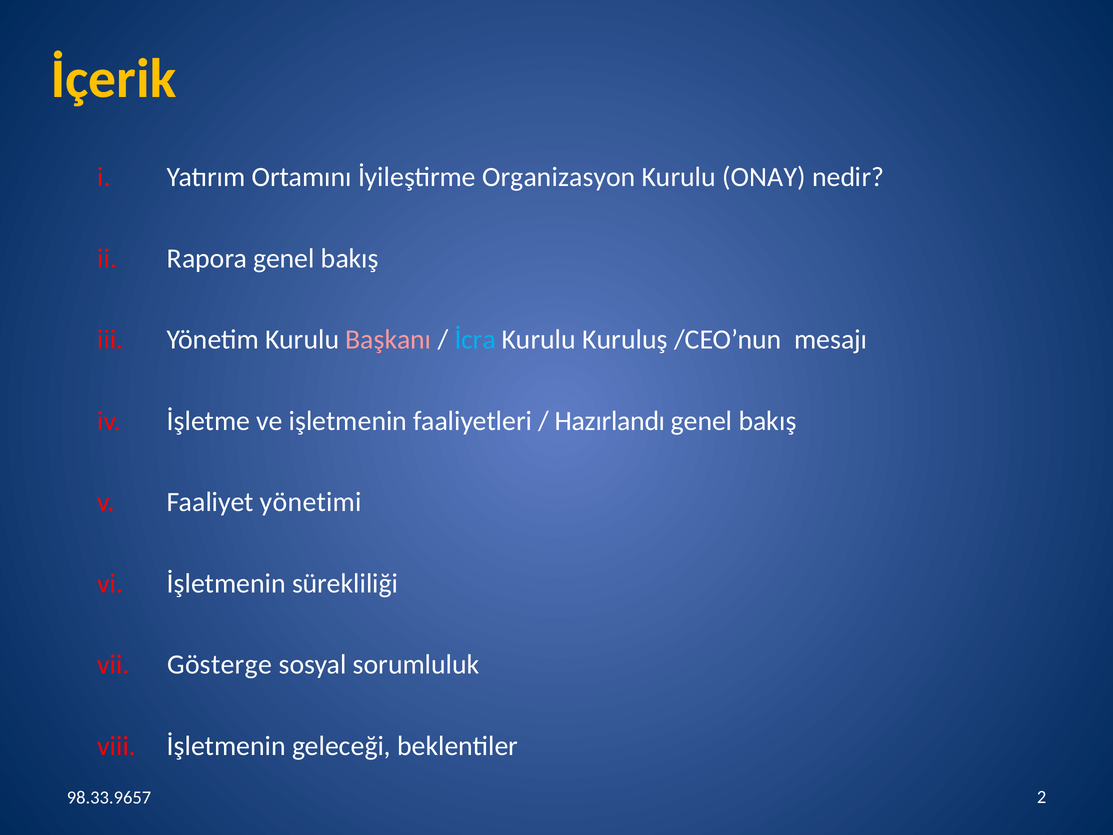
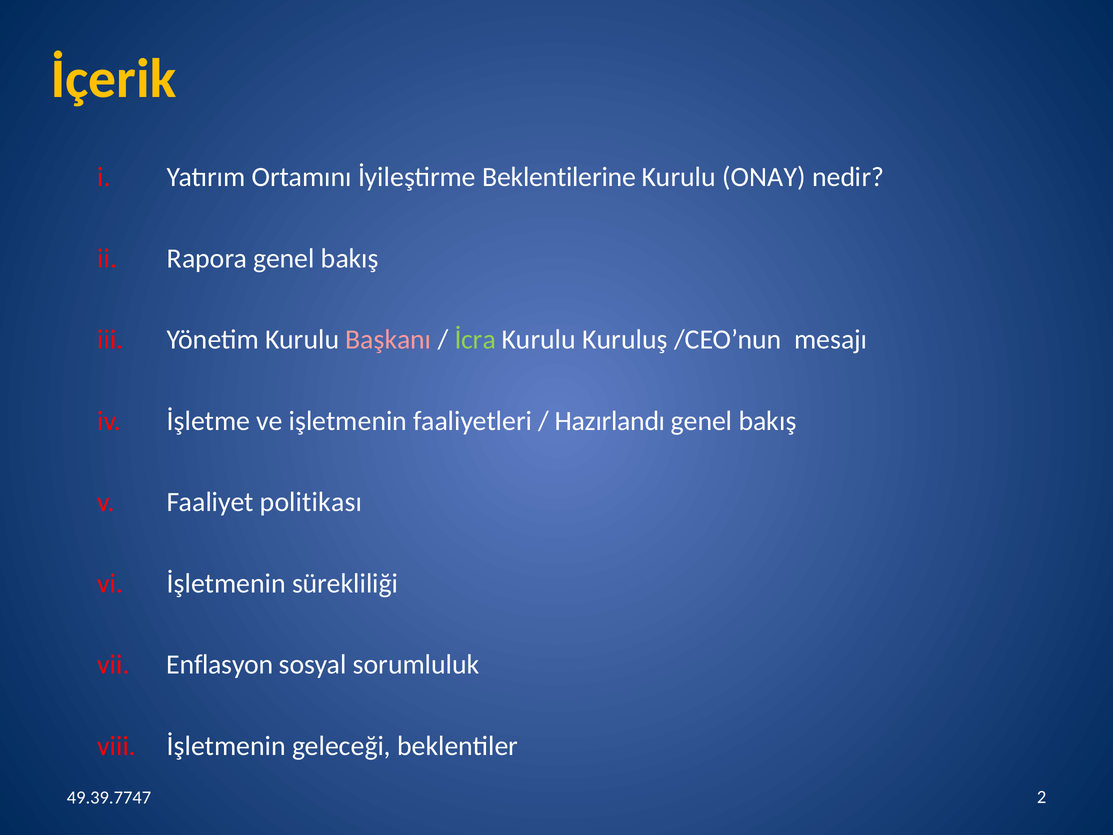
Organizasyon: Organizasyon -> Beklentilerine (559, 177)
İcra colour: light blue -> light green (475, 340)
yönetimi: yönetimi -> politikası (311, 502)
Gösterge: Gösterge -> Enflasyon (220, 664)
98.33.9657: 98.33.9657 -> 49.39.7747 (109, 797)
